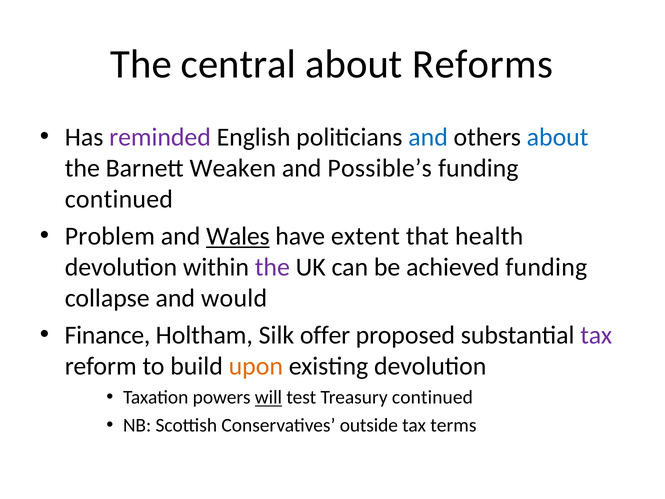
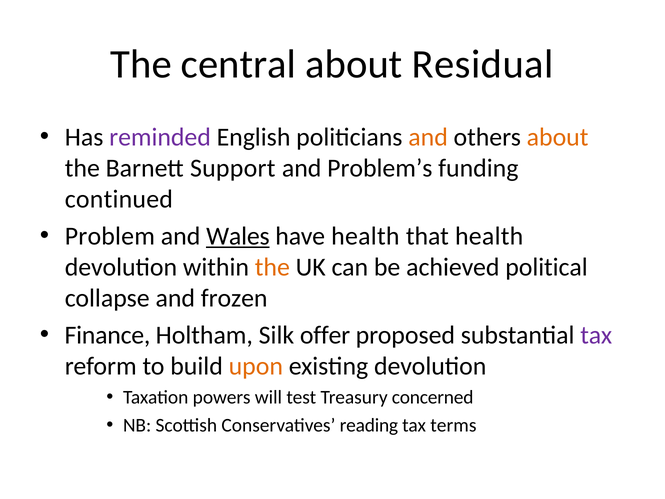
Reforms: Reforms -> Residual (483, 64)
and colour: blue -> orange (428, 137)
about colour: blue -> orange (558, 137)
Weaken: Weaken -> Support (233, 168)
Possible’s: Possible’s -> Problem’s (380, 168)
have extent: extent -> health (365, 236)
the colour: purple -> orange (272, 267)
achieved funding: funding -> political (546, 267)
would: would -> frozen (234, 298)
will underline: present -> none (268, 397)
Treasury continued: continued -> concerned (433, 397)
outside: outside -> reading (369, 425)
